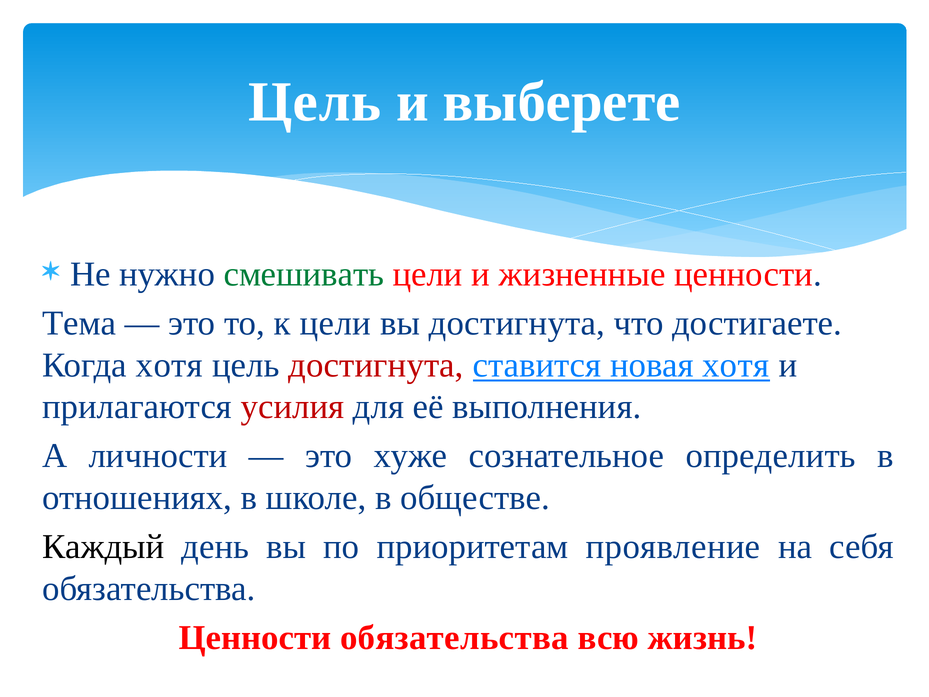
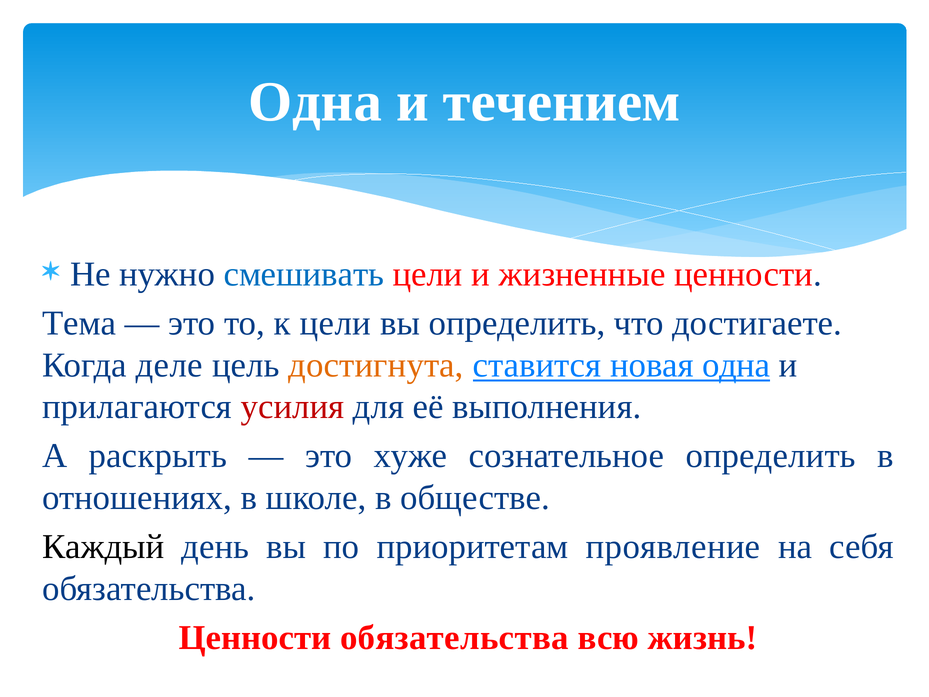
Цель: Цель -> Одна (315, 102)
выберете: выберете -> течением (562, 102)
смешивать colour: green -> blue (304, 274)
вы достигнута: достигнута -> определить (517, 323)
Когда хотя: хотя -> деле (169, 365)
достигнута colour: red -> orange (376, 365)
новая хотя: хотя -> одна (736, 365)
личности: личности -> раскрыть (158, 456)
